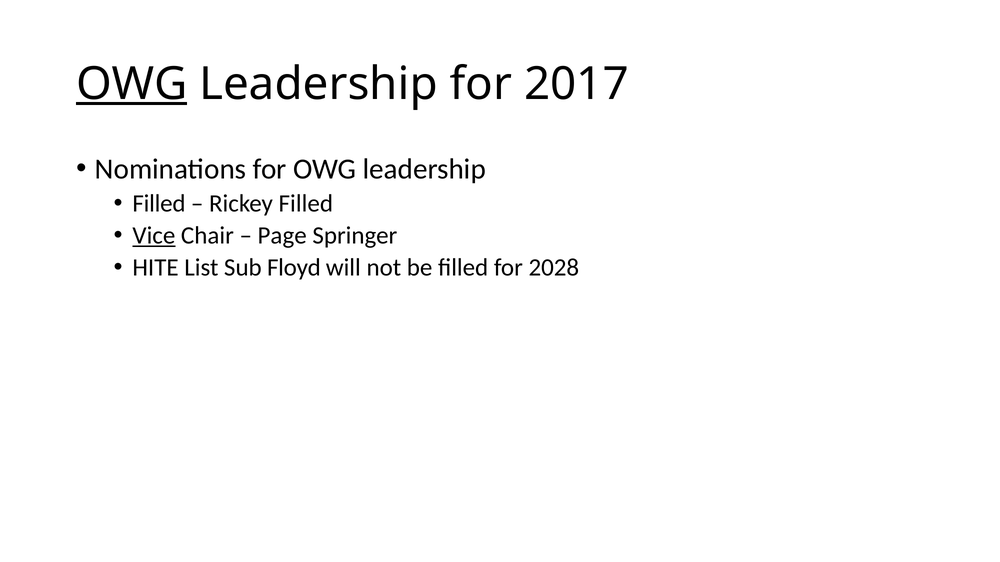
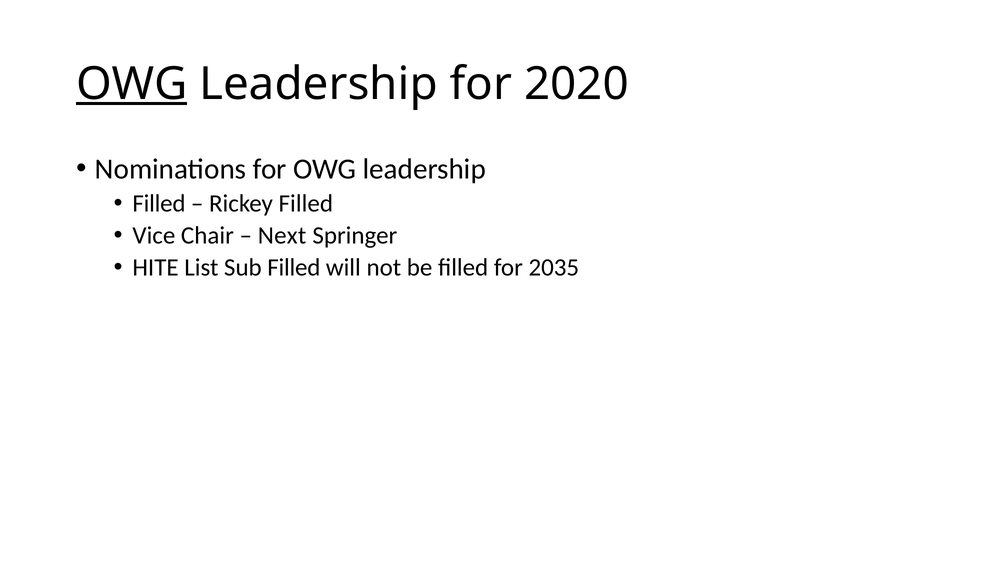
2017: 2017 -> 2020 (576, 84)
Vice underline: present -> none (154, 236)
Page: Page -> Next (282, 236)
Sub Floyd: Floyd -> Filled (294, 268)
2028: 2028 -> 2035 (554, 268)
